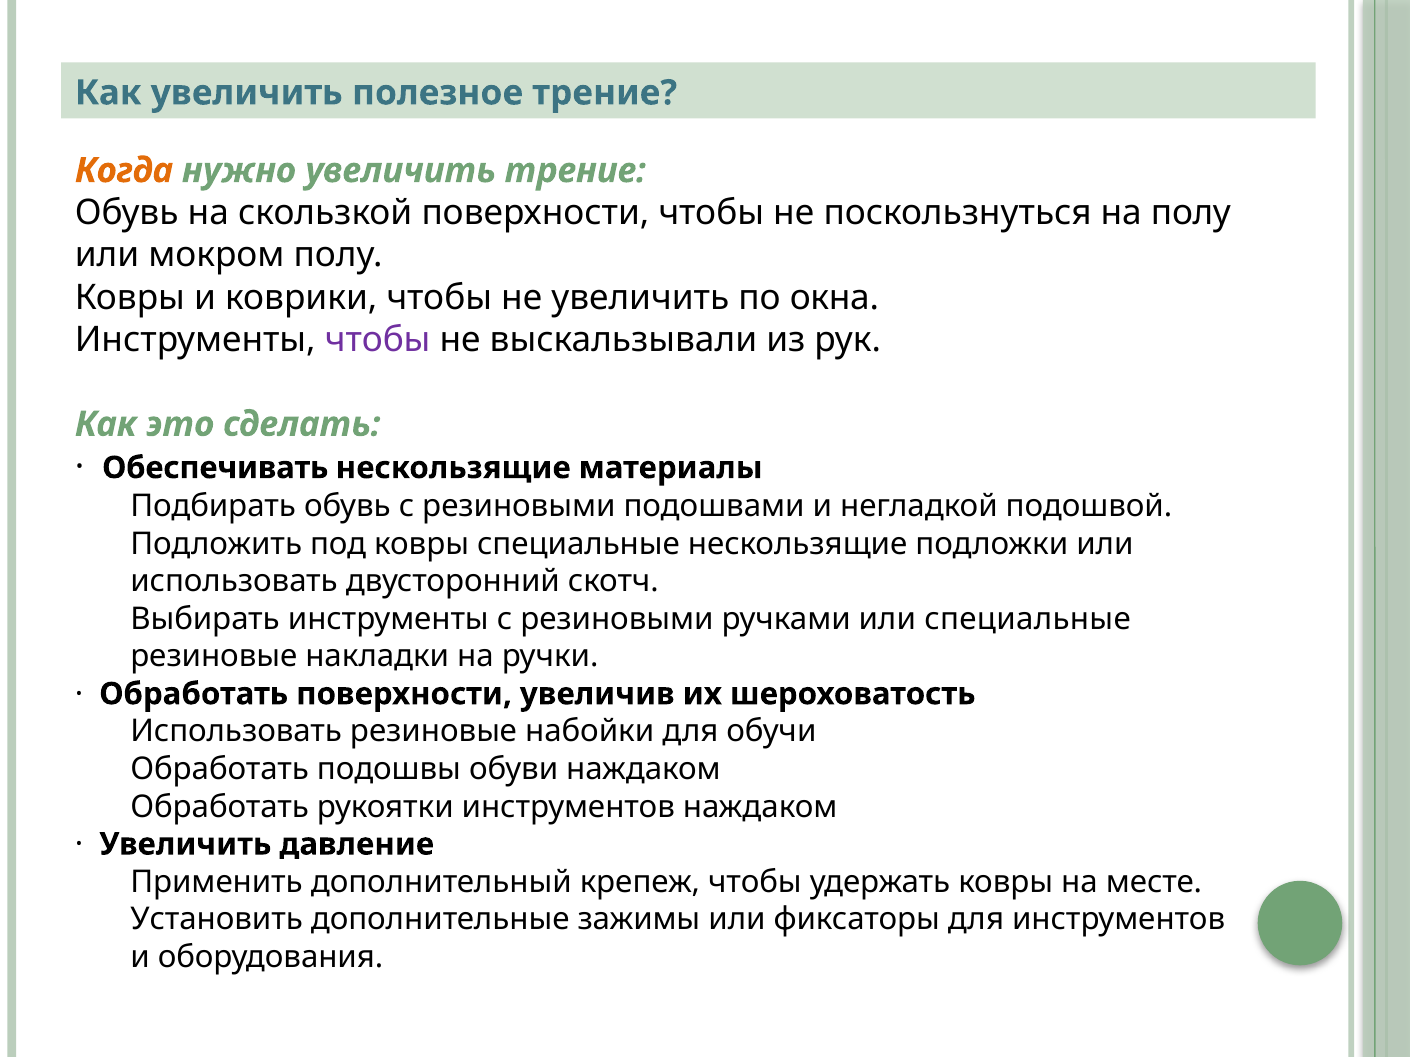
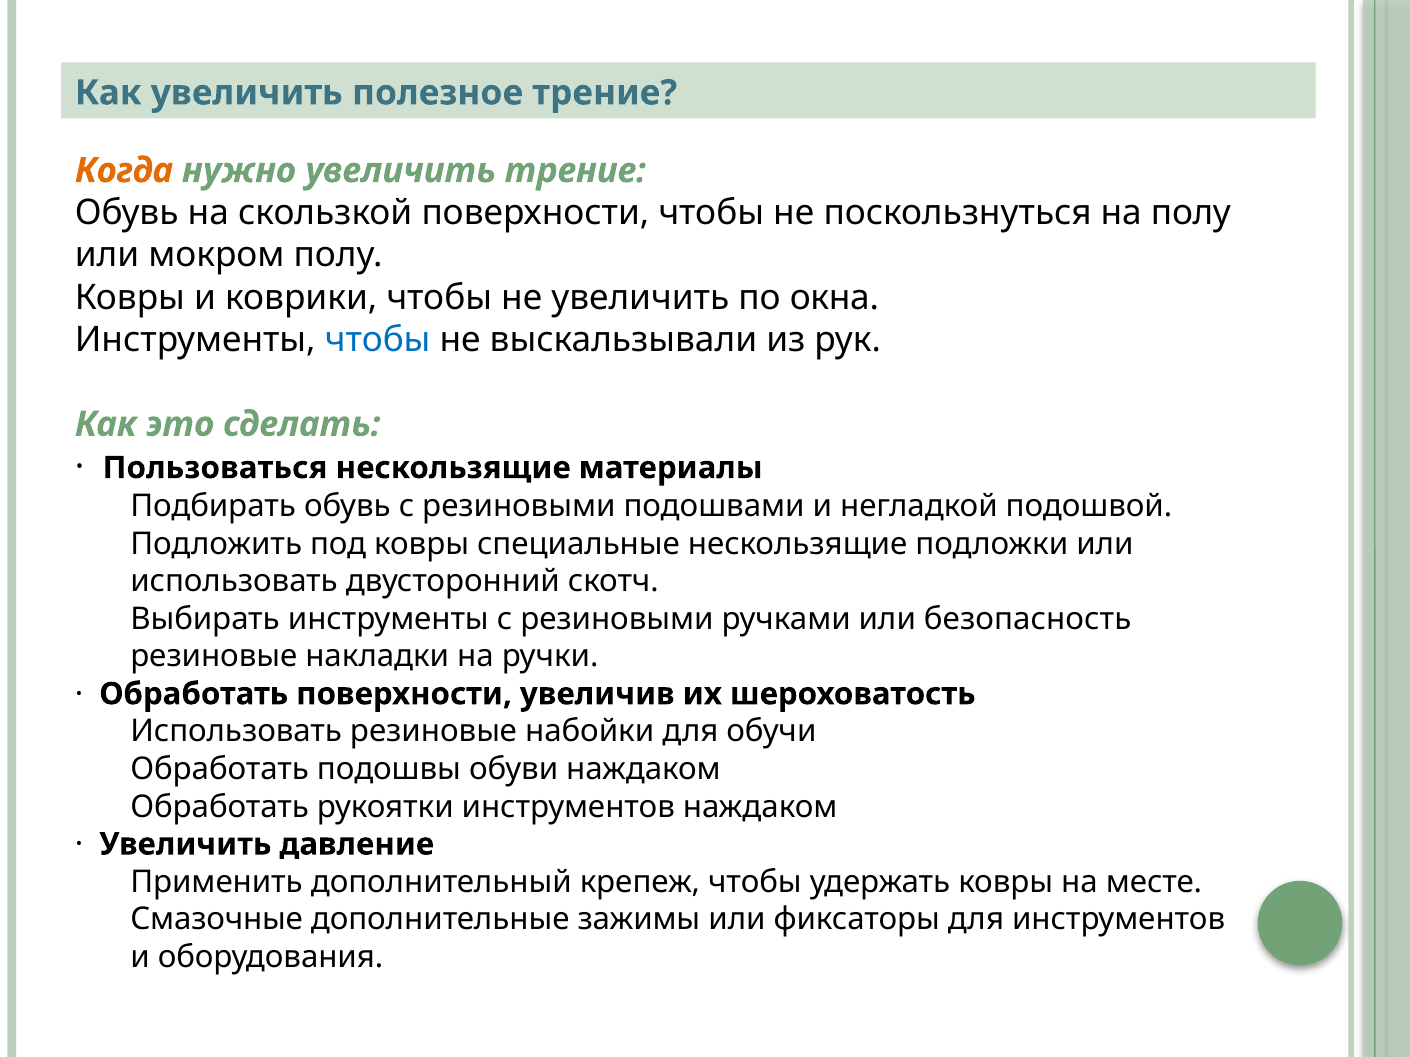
чтобы colour: purple -> blue (378, 340)
Обеспечивать: Обеспечивать -> Пользоваться (215, 468)
или специальные: специальные -> безопасность (1028, 619)
Установить: Установить -> Смазочные (217, 920)
